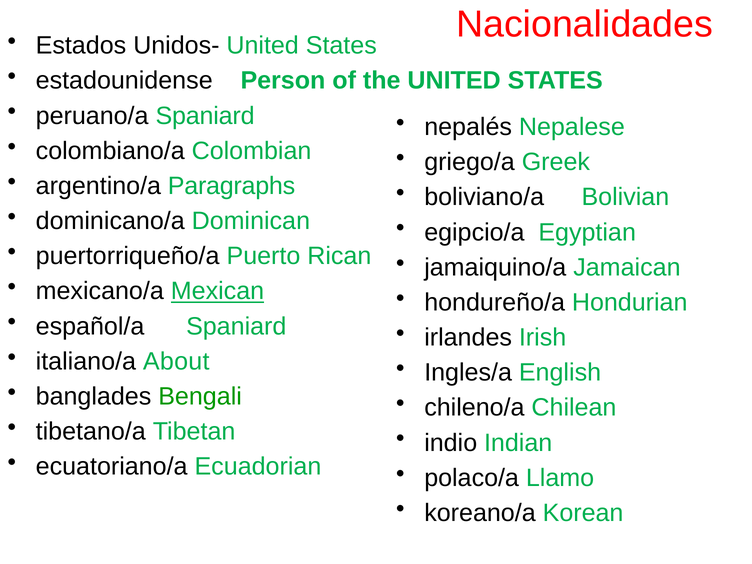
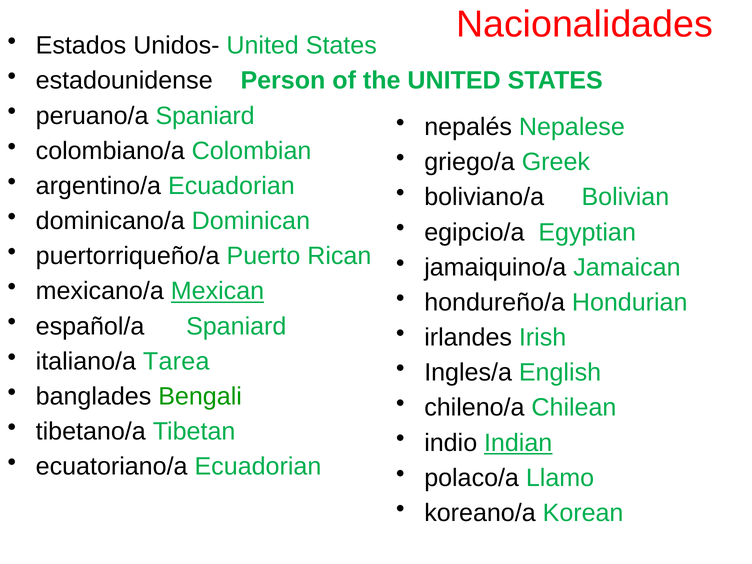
argentino/a Paragraphs: Paragraphs -> Ecuadorian (231, 186)
About: About -> Tarea (176, 361)
Indian underline: none -> present (518, 443)
